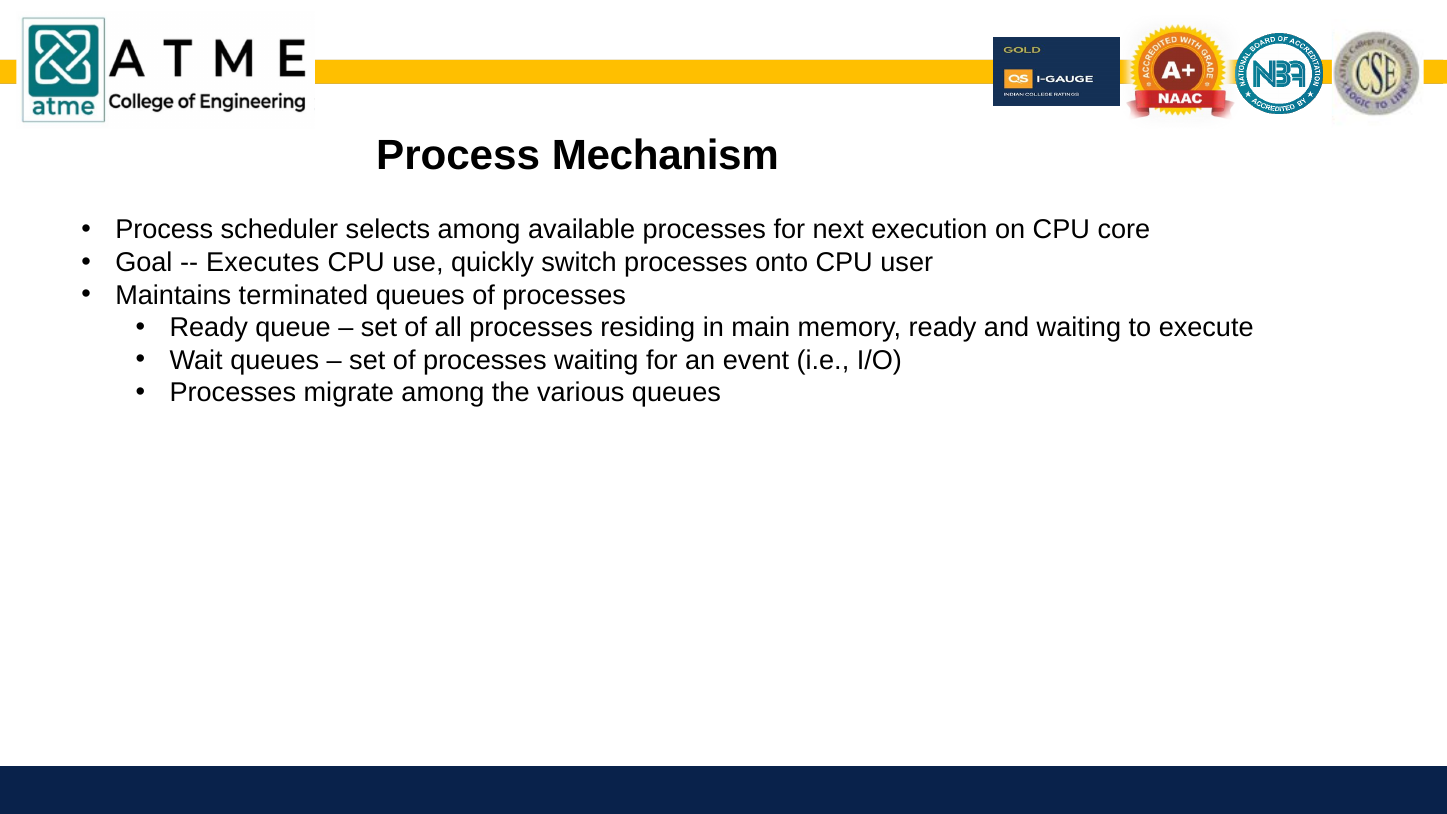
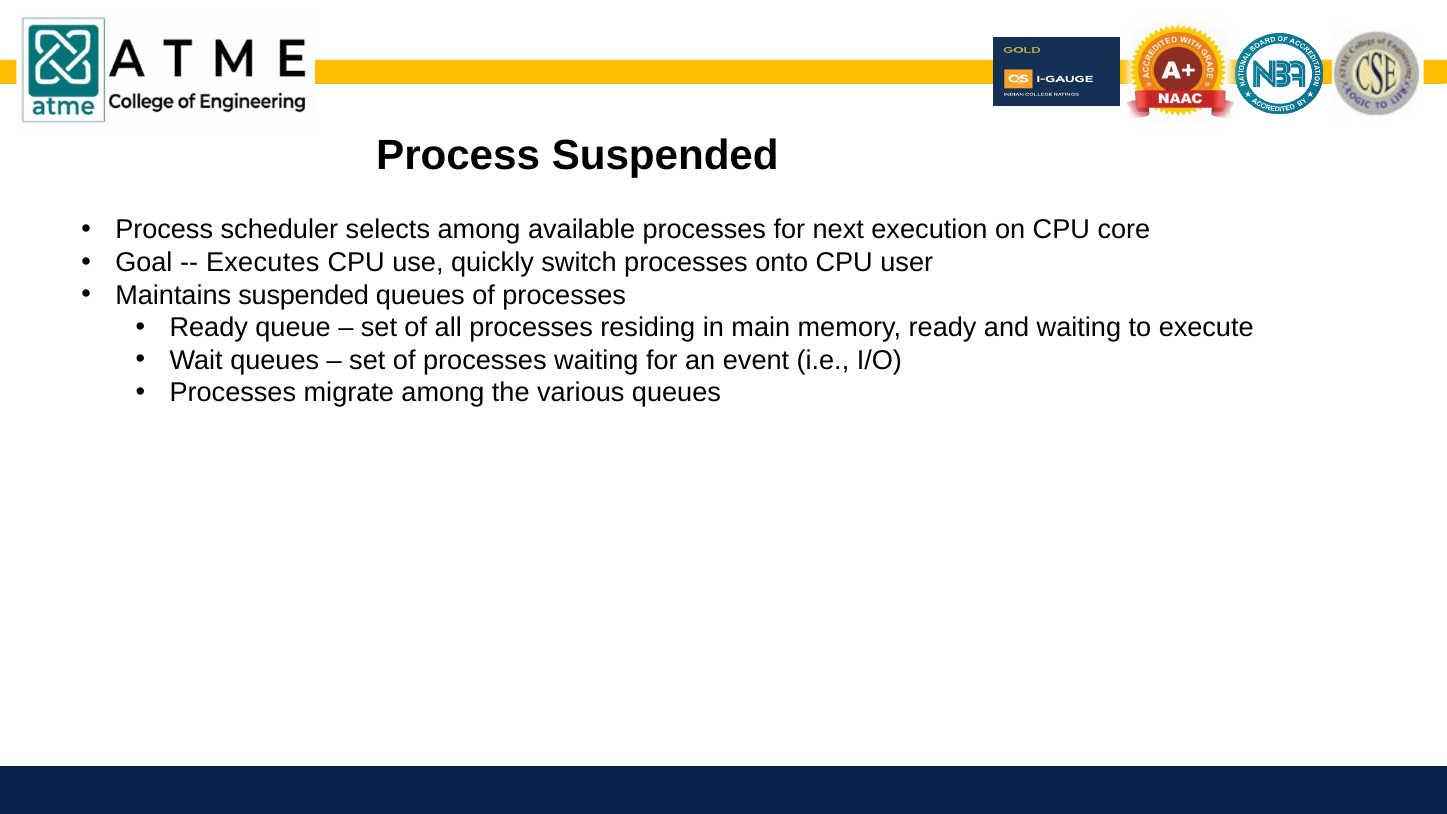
Process Mechanism: Mechanism -> Suspended (665, 156)
Maintains terminated: terminated -> suspended (304, 295)
